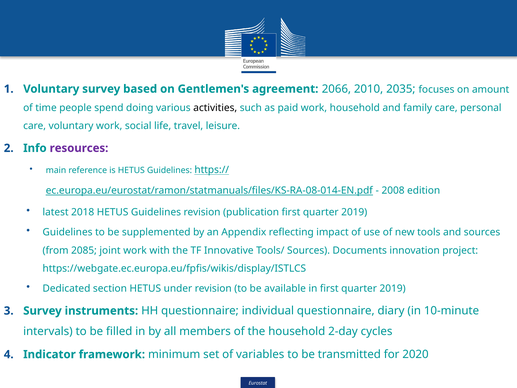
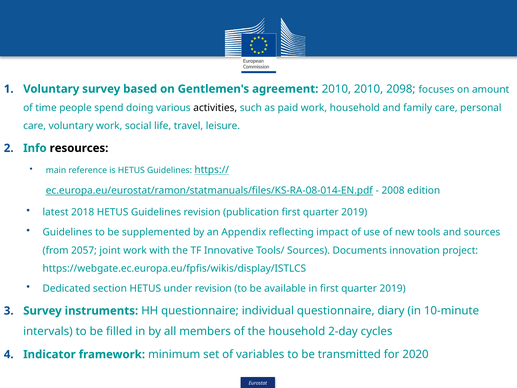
agreement 2066: 2066 -> 2010 (336, 89)
2035: 2035 -> 2098 (401, 89)
resources colour: purple -> black (79, 148)
2085: 2085 -> 2057 (84, 250)
